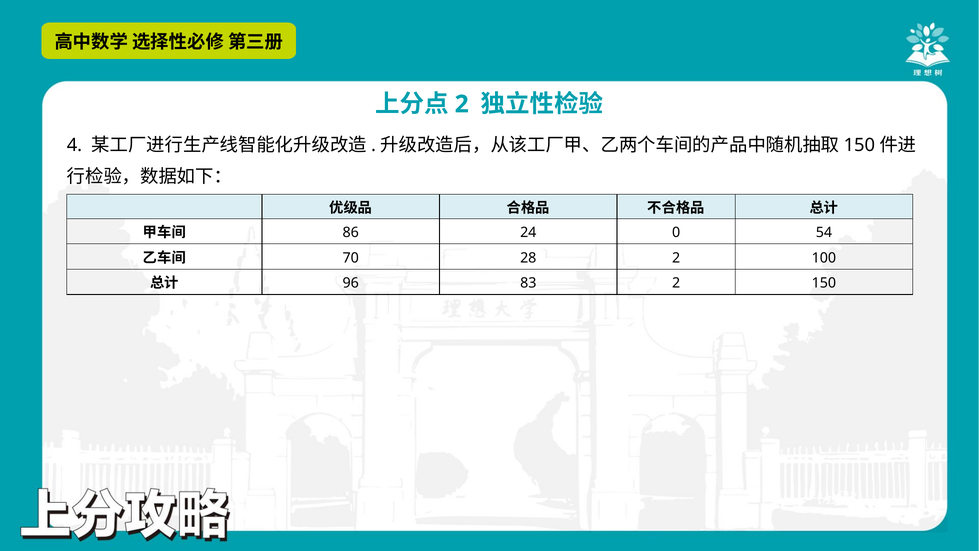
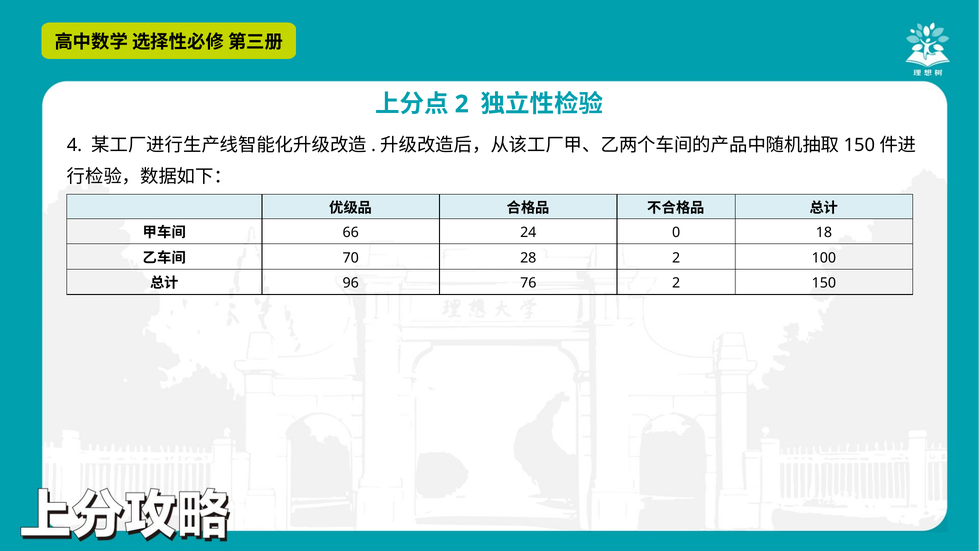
86: 86 -> 66 (351, 232)
54: 54 -> 18 (824, 232)
83: 83 -> 76 (528, 283)
